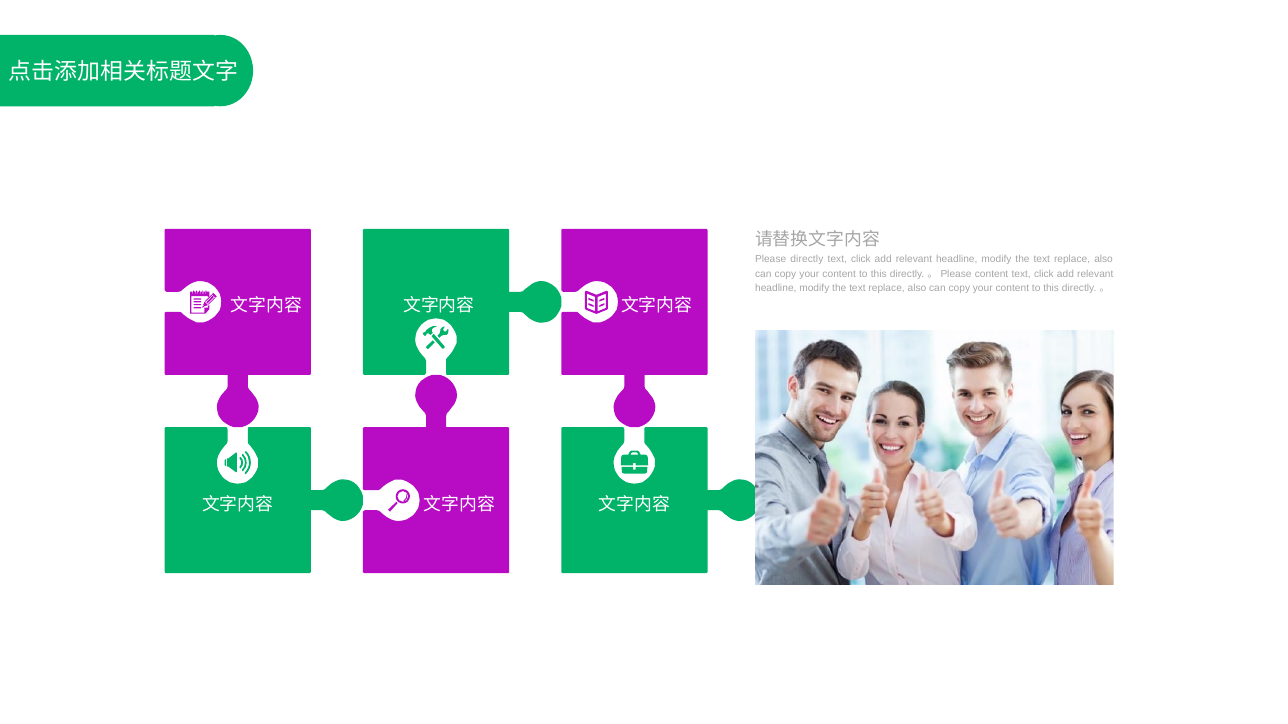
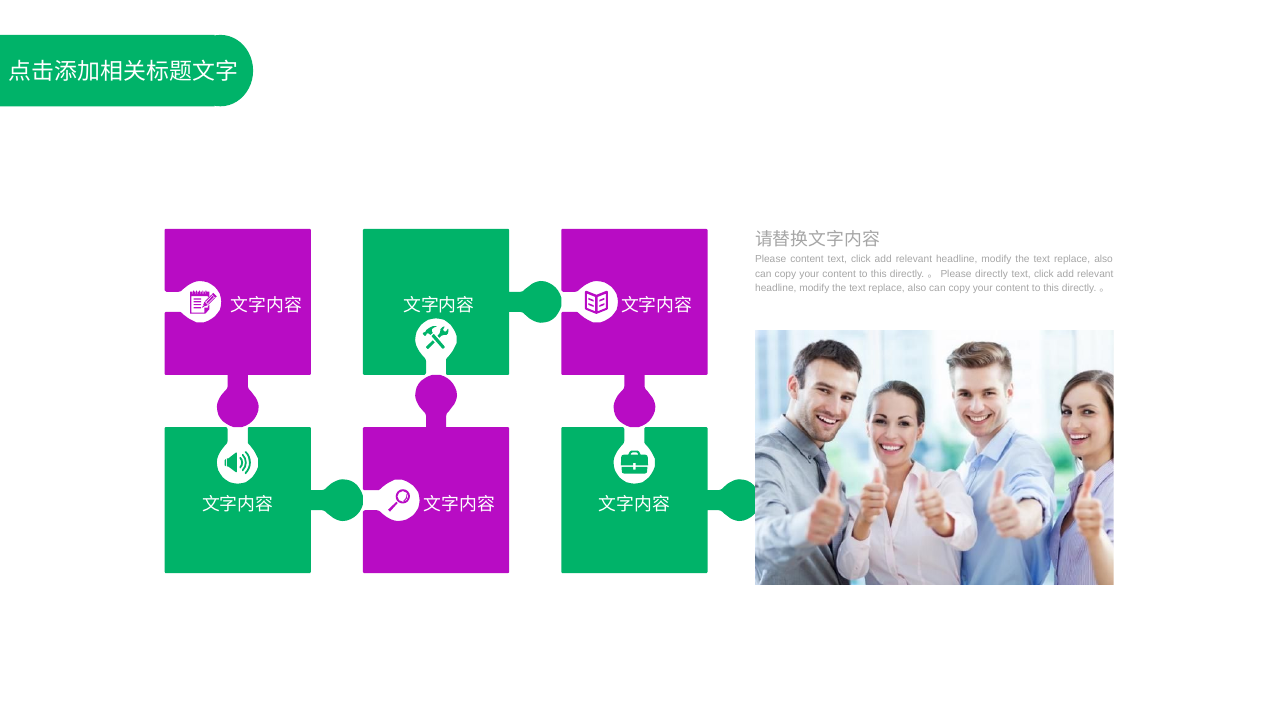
Please directly: directly -> content (807, 259)
Please content: content -> directly (992, 274)
